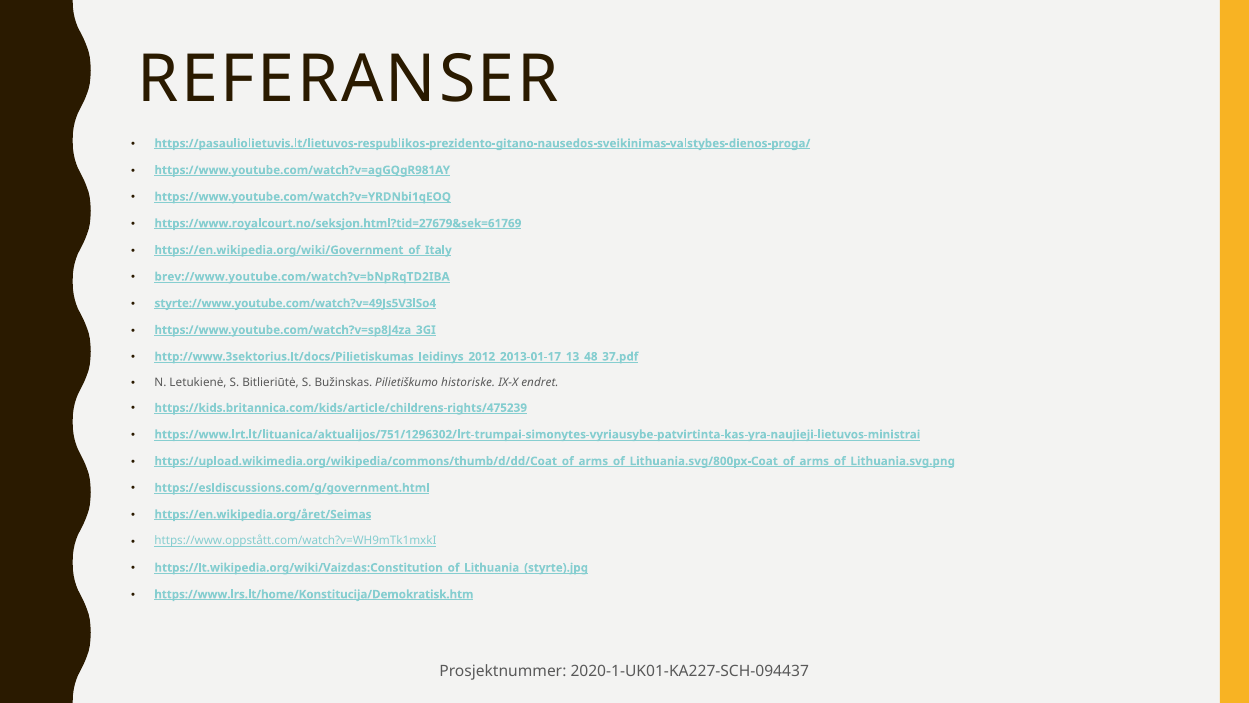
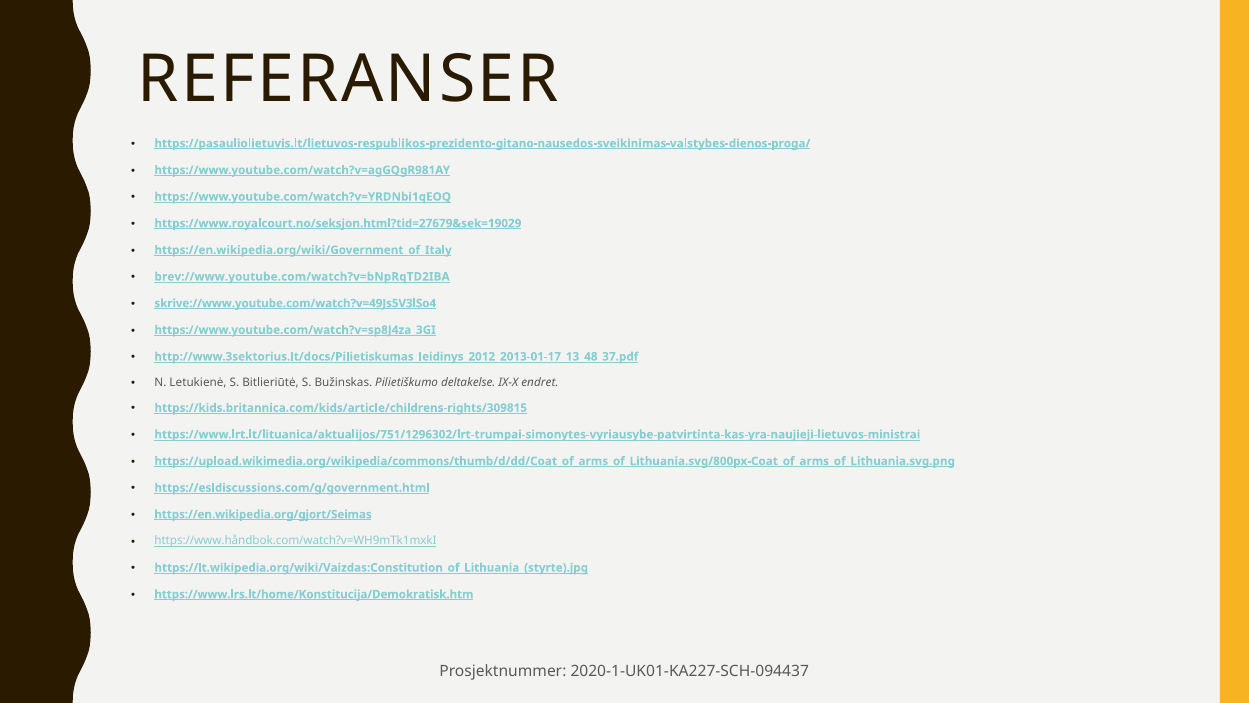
https://www.royalcourt.no/seksjon.html?tid=27679&sek=61769: https://www.royalcourt.no/seksjon.html?tid=27679&sek=61769 -> https://www.royalcourt.no/seksjon.html?tid=27679&sek=19029 (338, 223)
styrte://www.youtube.com/watch?v=49Js5V3lSo4: styrte://www.youtube.com/watch?v=49Js5V3lSo4 -> skrive://www.youtube.com/watch?v=49Js5V3lSo4 (295, 303)
historiske: historiske -> deltakelse (468, 383)
https://kids.britannica.com/kids/article/childrens-rights/475239: https://kids.britannica.com/kids/article/childrens-rights/475239 -> https://kids.britannica.com/kids/article/childrens-rights/309815 (341, 408)
https://en.wikipedia.org/året/Seimas: https://en.wikipedia.org/året/Seimas -> https://en.wikipedia.org/gjort/Seimas (263, 514)
https://www.oppstått.com/watch?v=WH9mTk1mxkI: https://www.oppstått.com/watch?v=WH9mTk1mxkI -> https://www.håndbok.com/watch?v=WH9mTk1mxkI (296, 541)
